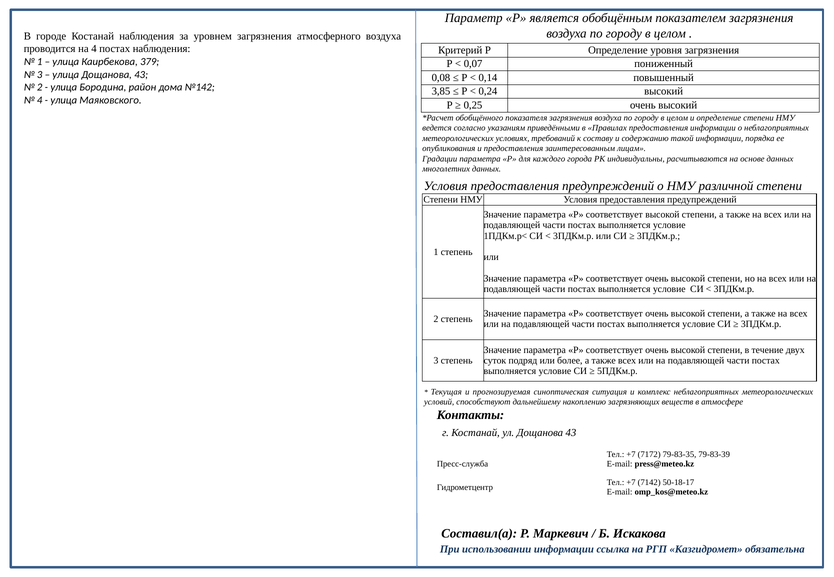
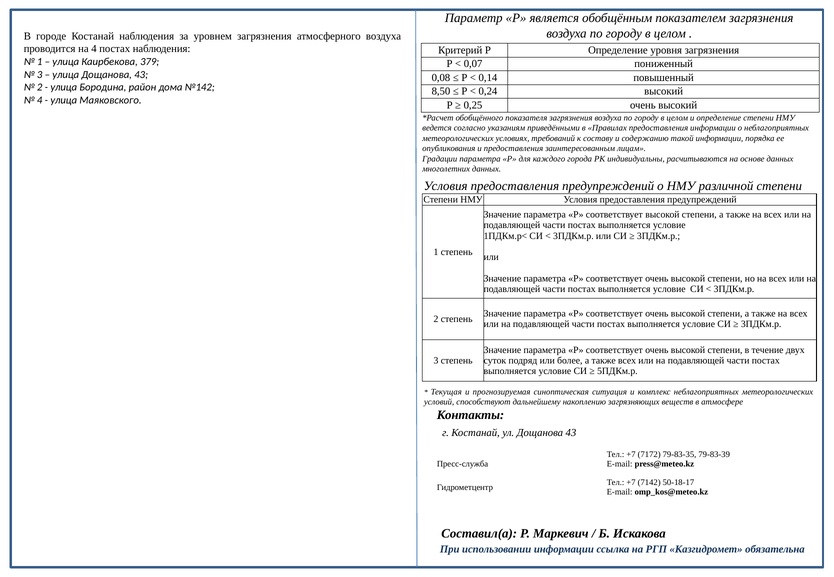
3,85: 3,85 -> 8,50 (441, 91)
